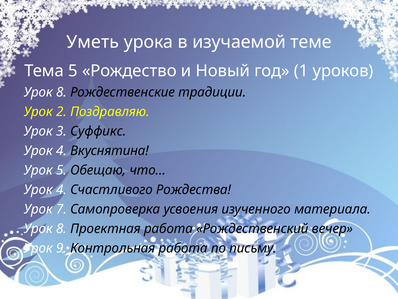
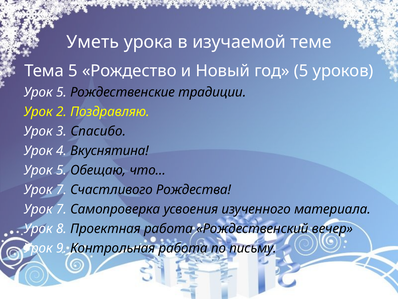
год 1: 1 -> 5 (301, 71)
8: 8 -> 5 (62, 92)
Суффикс: Суффикс -> Спасибо (98, 131)
4: 4 -> 7 (62, 189)
